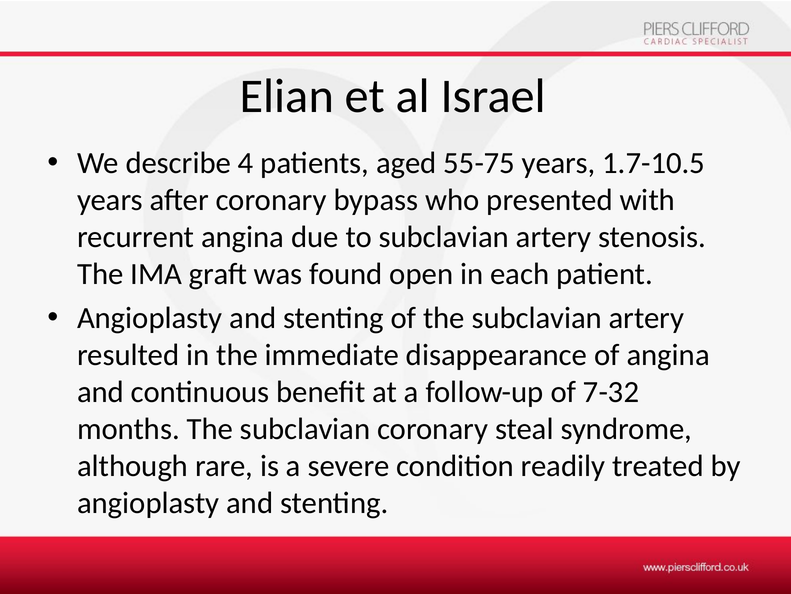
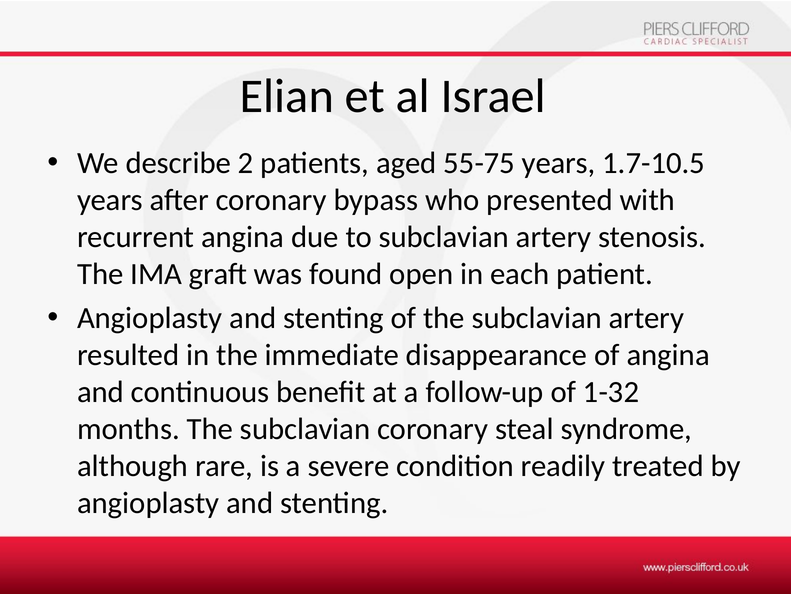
4: 4 -> 2 (246, 163)
7-32: 7-32 -> 1-32 (611, 392)
